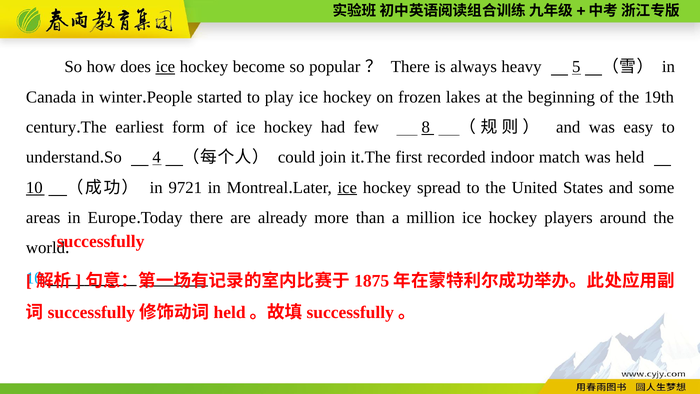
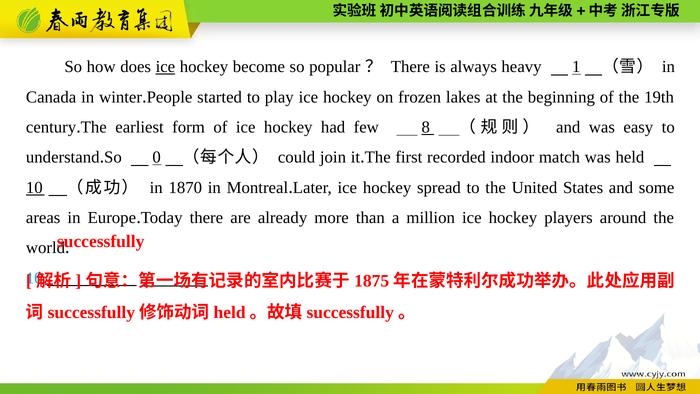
5: 5 -> 1 (576, 67)
4: 4 -> 0 (157, 157)
9721: 9721 -> 1870 (185, 187)
ice underline: present -> none (347, 187)
